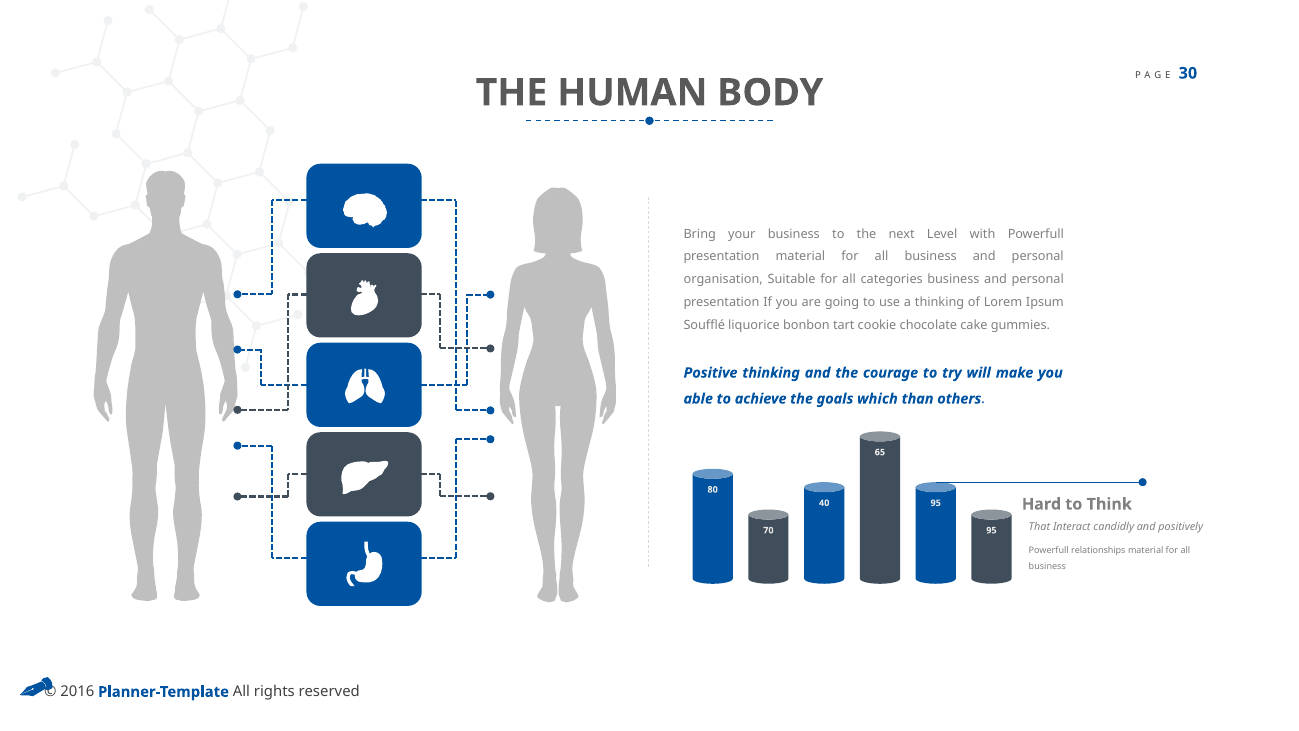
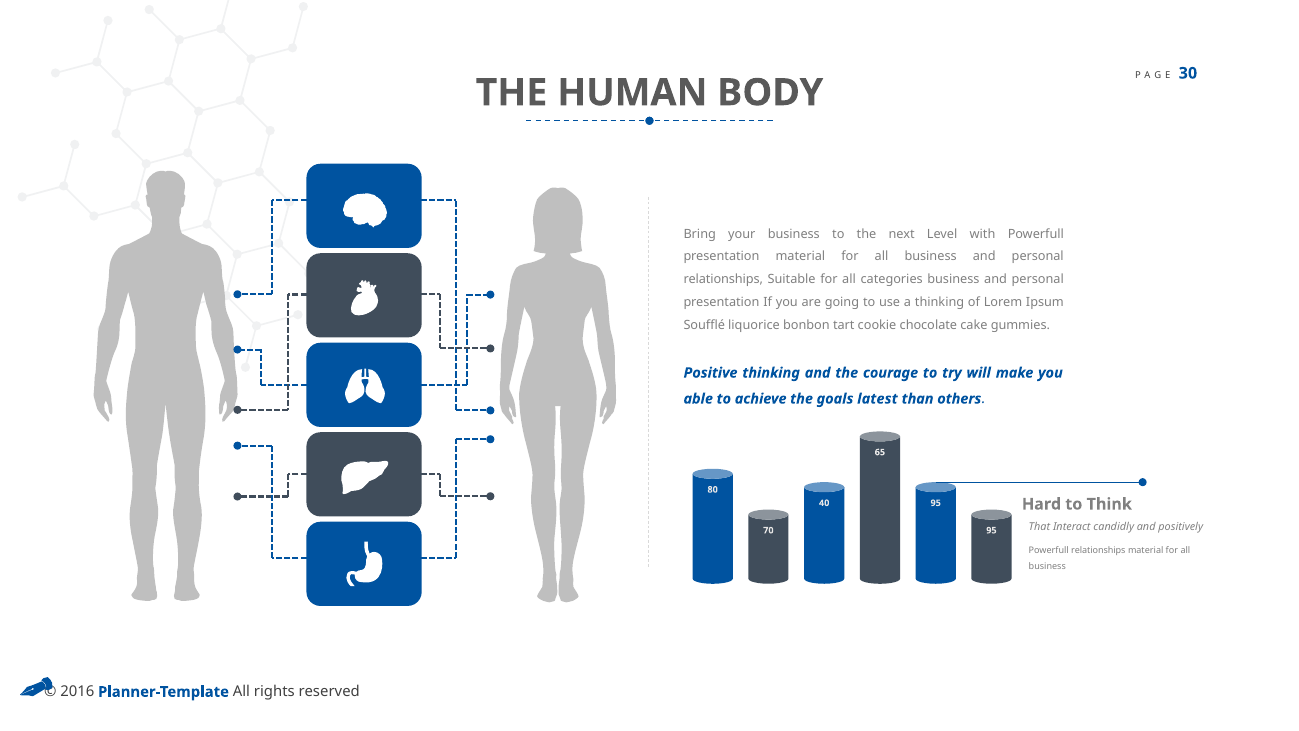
organisation: organisation -> relationships (723, 279)
which: which -> latest (877, 399)
